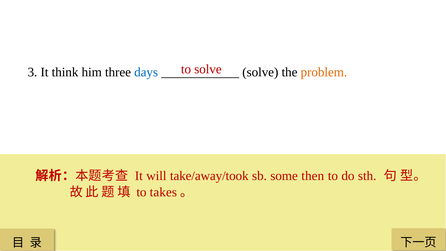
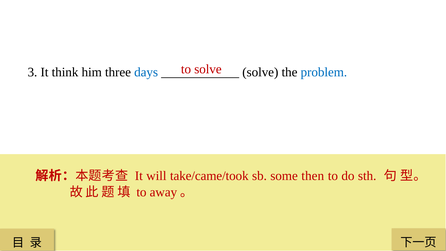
problem colour: orange -> blue (324, 72)
take/away/took: take/away/took -> take/came/took (209, 176)
takes: takes -> away (163, 192)
